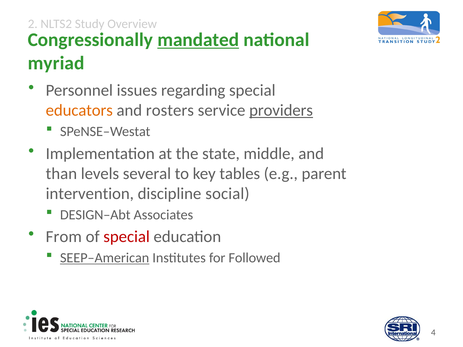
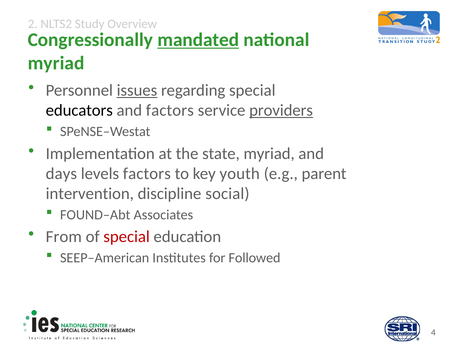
issues underline: none -> present (137, 90)
educators colour: orange -> black (79, 110)
and rosters: rosters -> factors (170, 110)
state middle: middle -> myriad (269, 154)
than: than -> days (61, 174)
levels several: several -> factors (147, 174)
tables: tables -> youth (240, 174)
DESIGN–Abt: DESIGN–Abt -> FOUND–Abt (95, 215)
SEEP–American underline: present -> none (105, 258)
